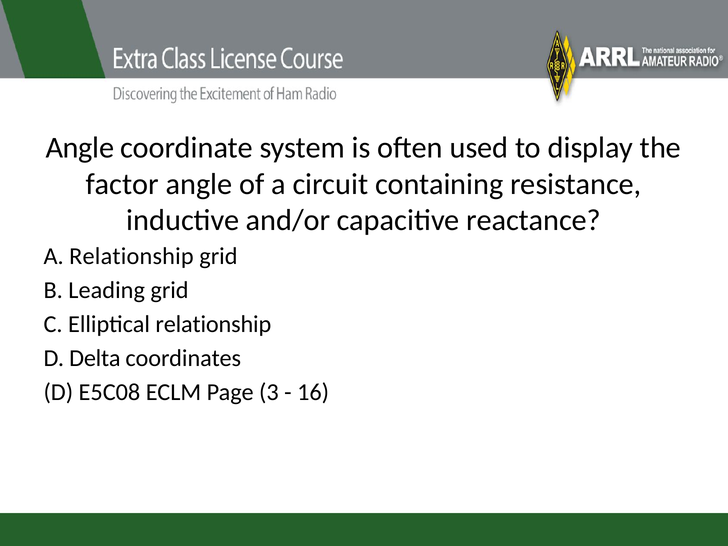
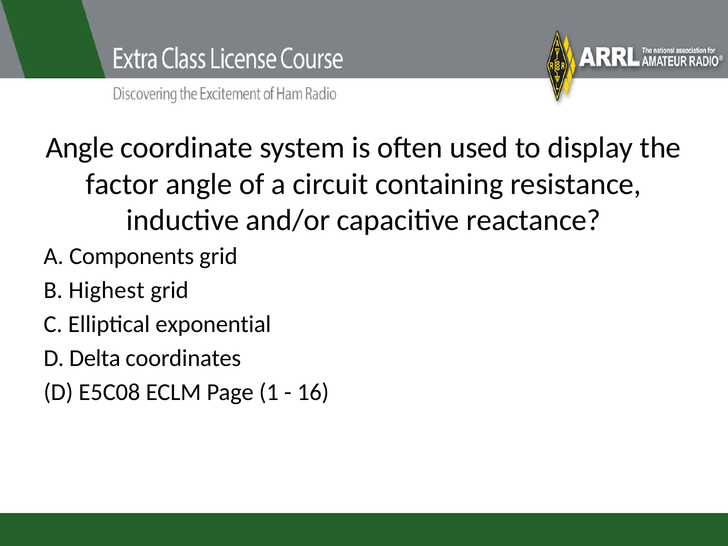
A Relationship: Relationship -> Components (132, 256)
Leading: Leading -> Highest (107, 290)
Elliptical relationship: relationship -> exponential (213, 324)
3: 3 -> 1 (269, 392)
